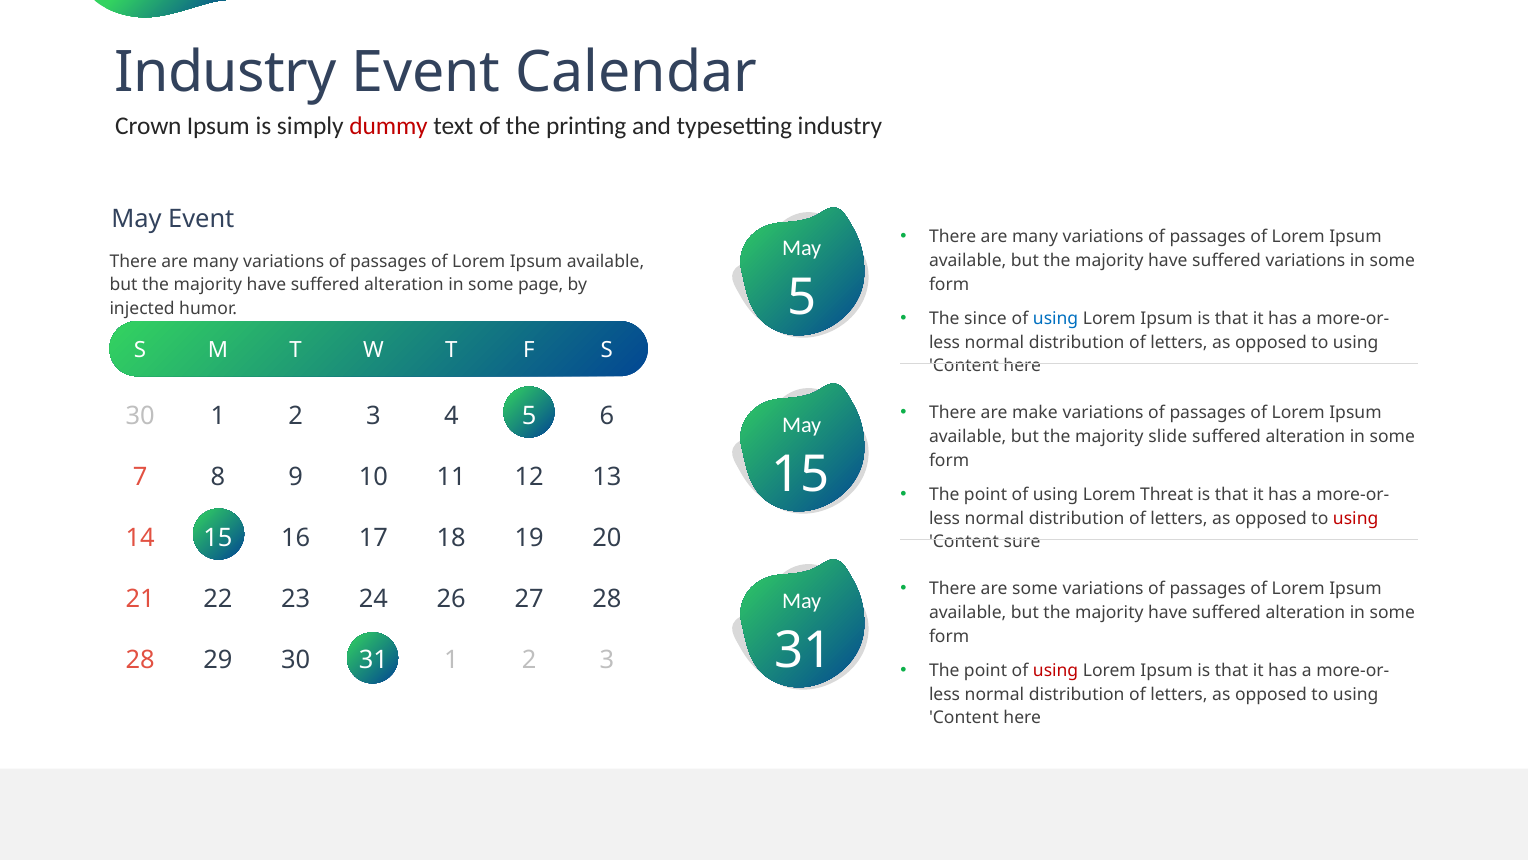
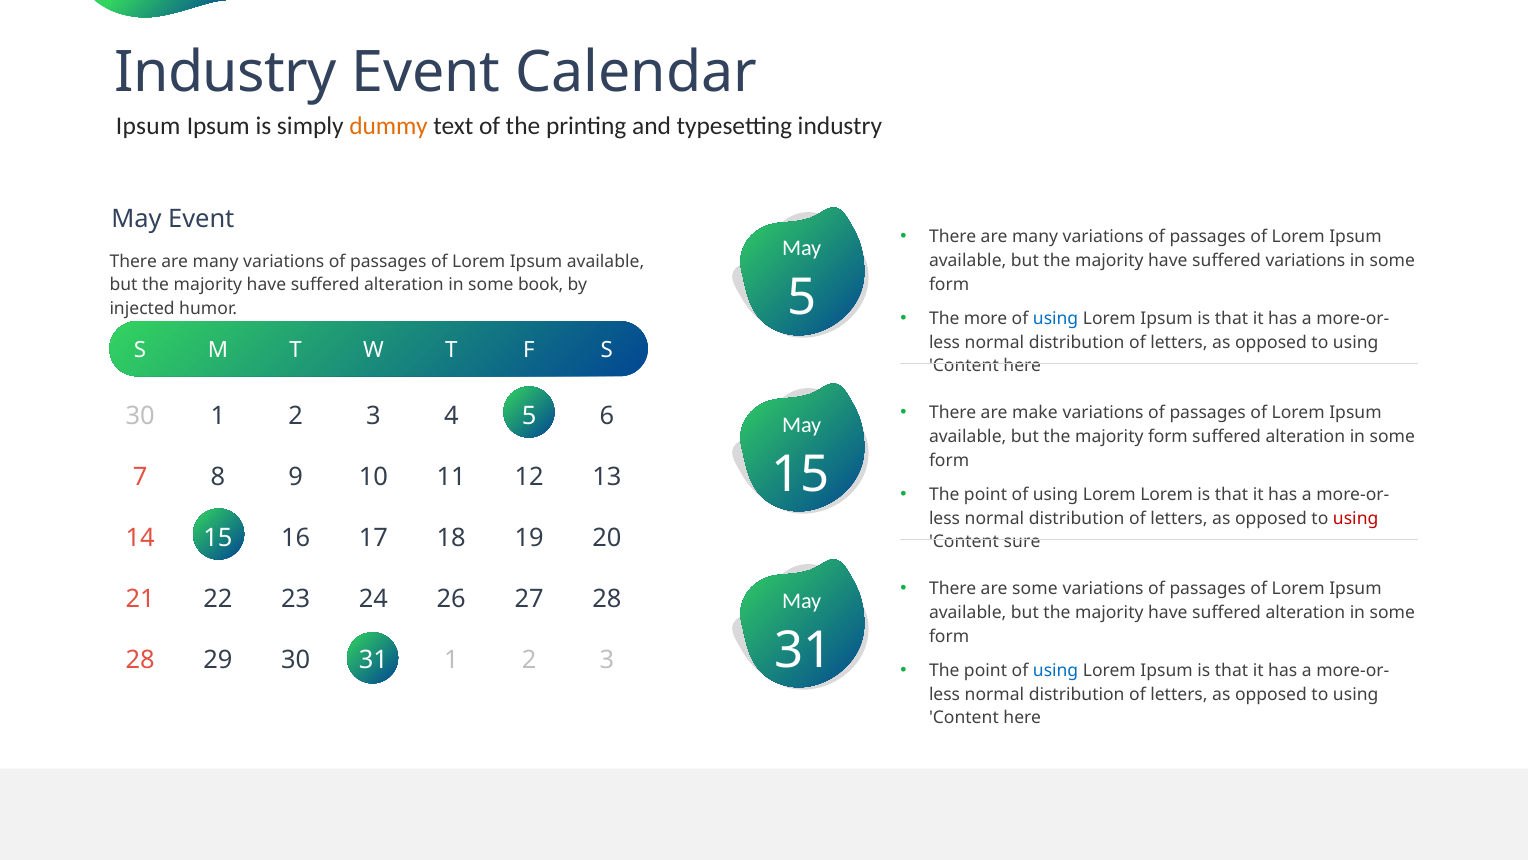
Crown: Crown -> Ipsum (148, 126)
dummy colour: red -> orange (389, 126)
page: page -> book (541, 285)
since: since -> more (986, 318)
majority slide: slide -> form (1168, 437)
Lorem Threat: Threat -> Lorem (1167, 494)
using colour: red -> blue (1056, 670)
